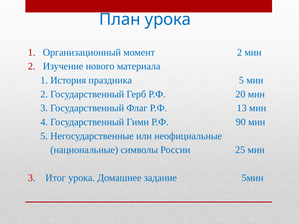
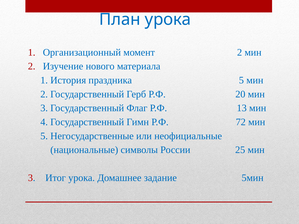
90: 90 -> 72 (241, 122)
